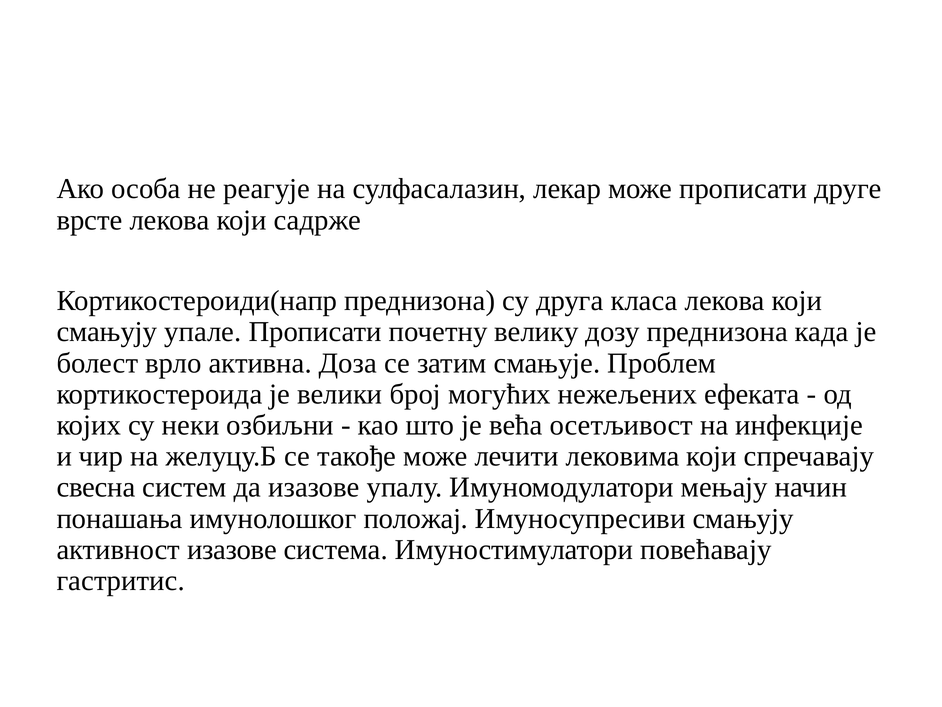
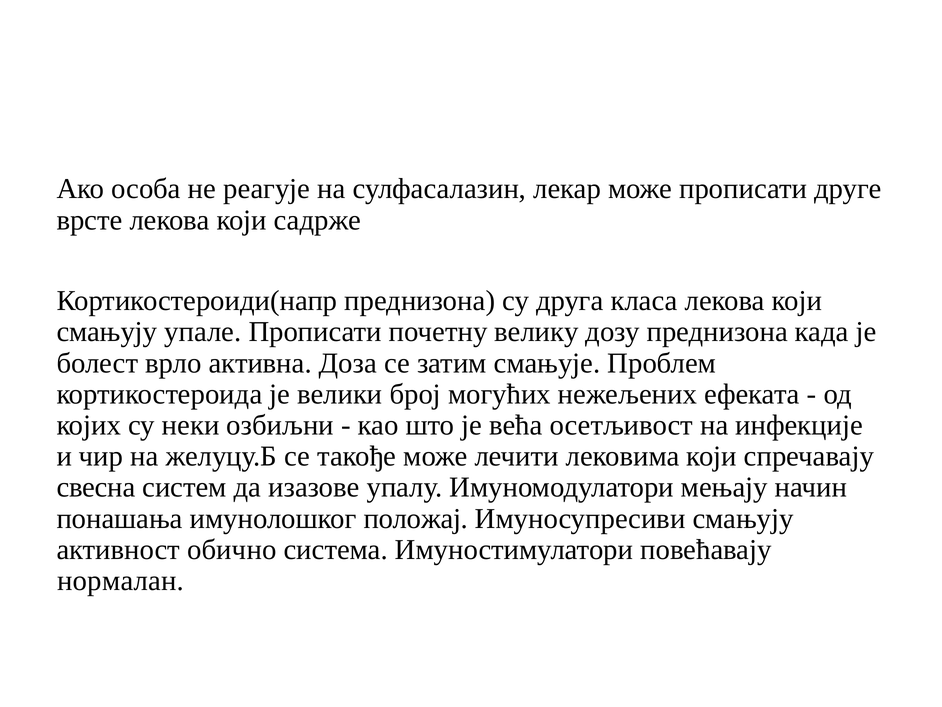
активност изазове: изазове -> обично (232, 549)
гастритис: гастритис -> нормалан (121, 580)
